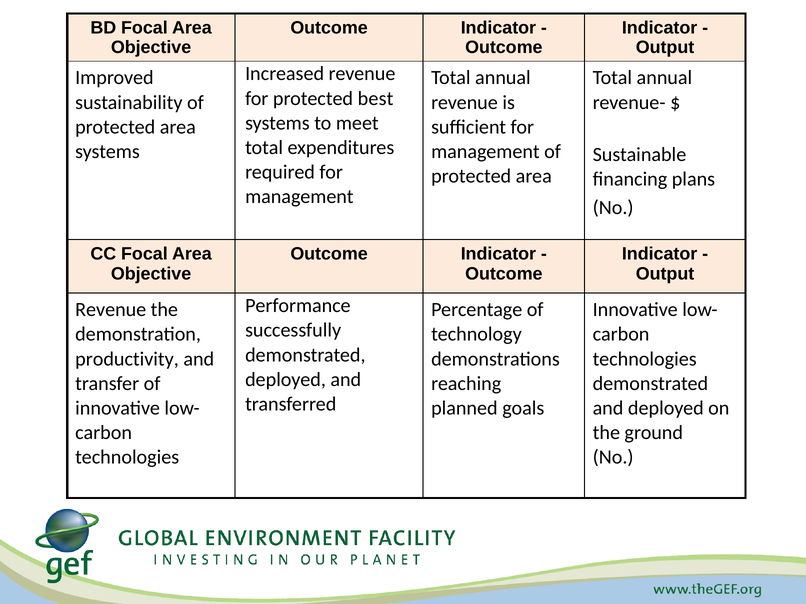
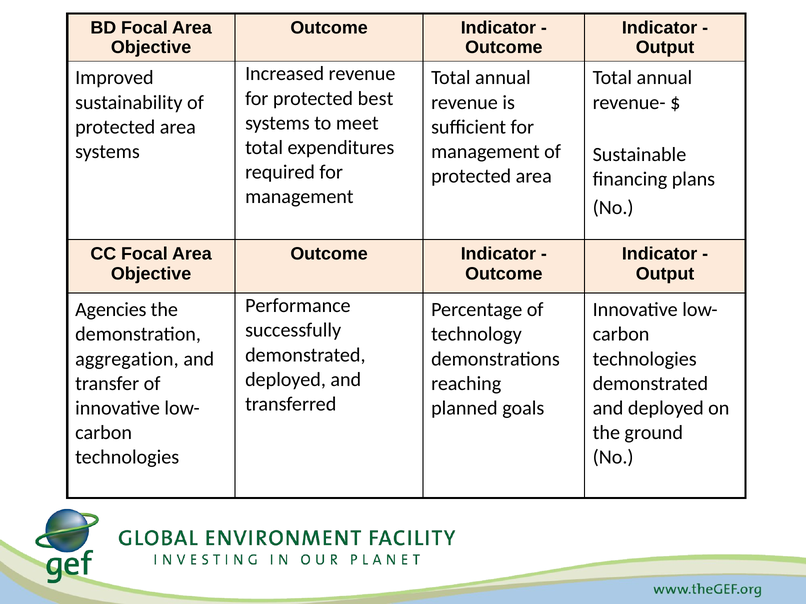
Revenue: Revenue -> Agencies (111, 310)
productivity: productivity -> aggregation (127, 359)
